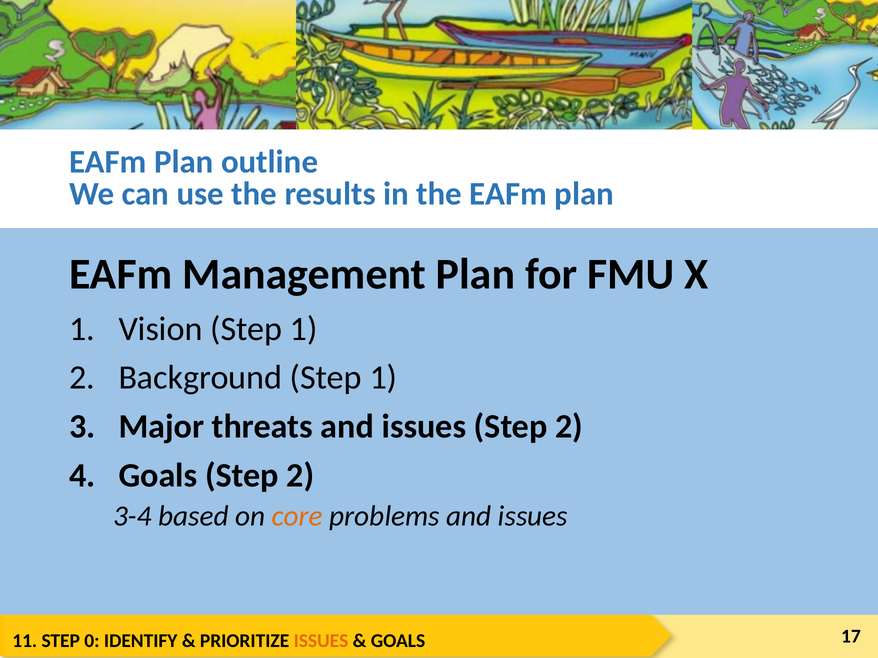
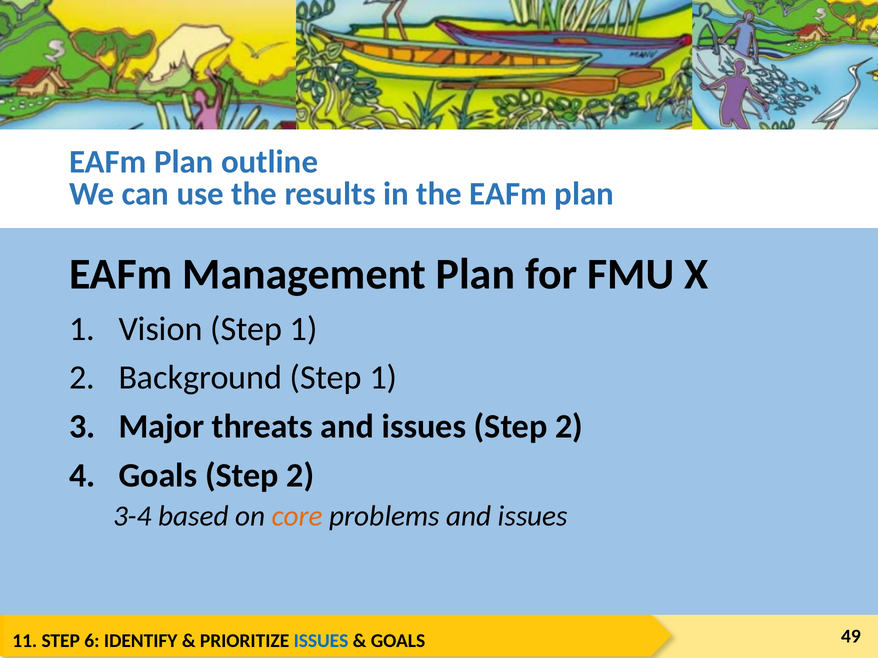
0: 0 -> 6 (92, 641)
ISSUES colour: orange -> blue (321, 641)
17: 17 -> 49 (851, 637)
